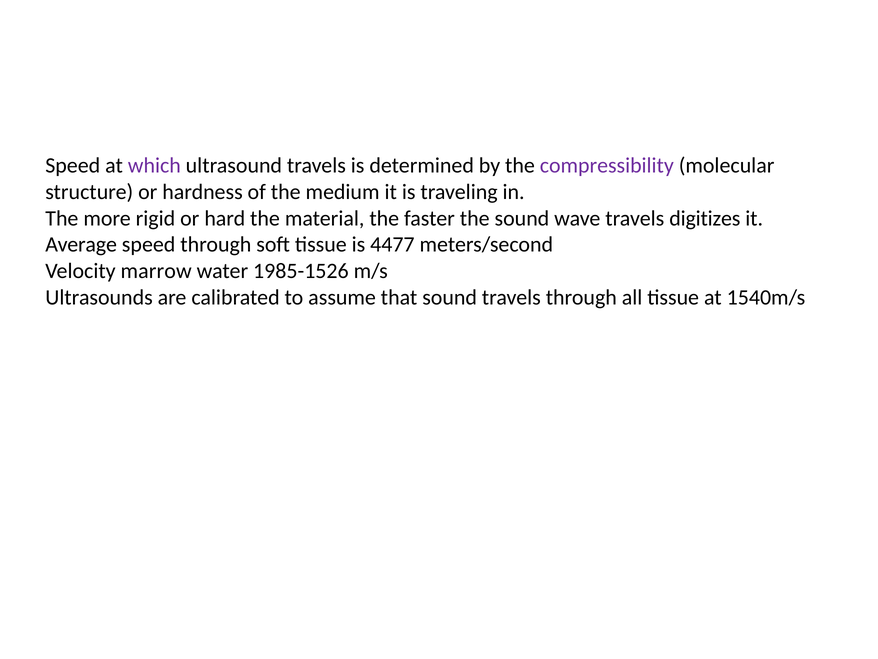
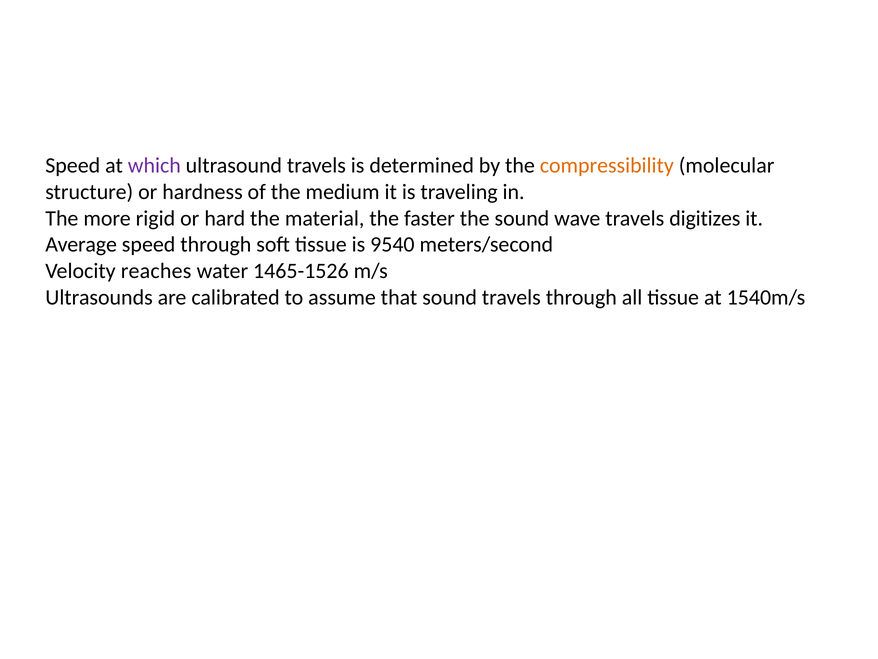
compressibility colour: purple -> orange (607, 165)
4477: 4477 -> 9540 (392, 244)
marrow: marrow -> reaches (156, 271)
1985-1526: 1985-1526 -> 1465-1526 (301, 271)
